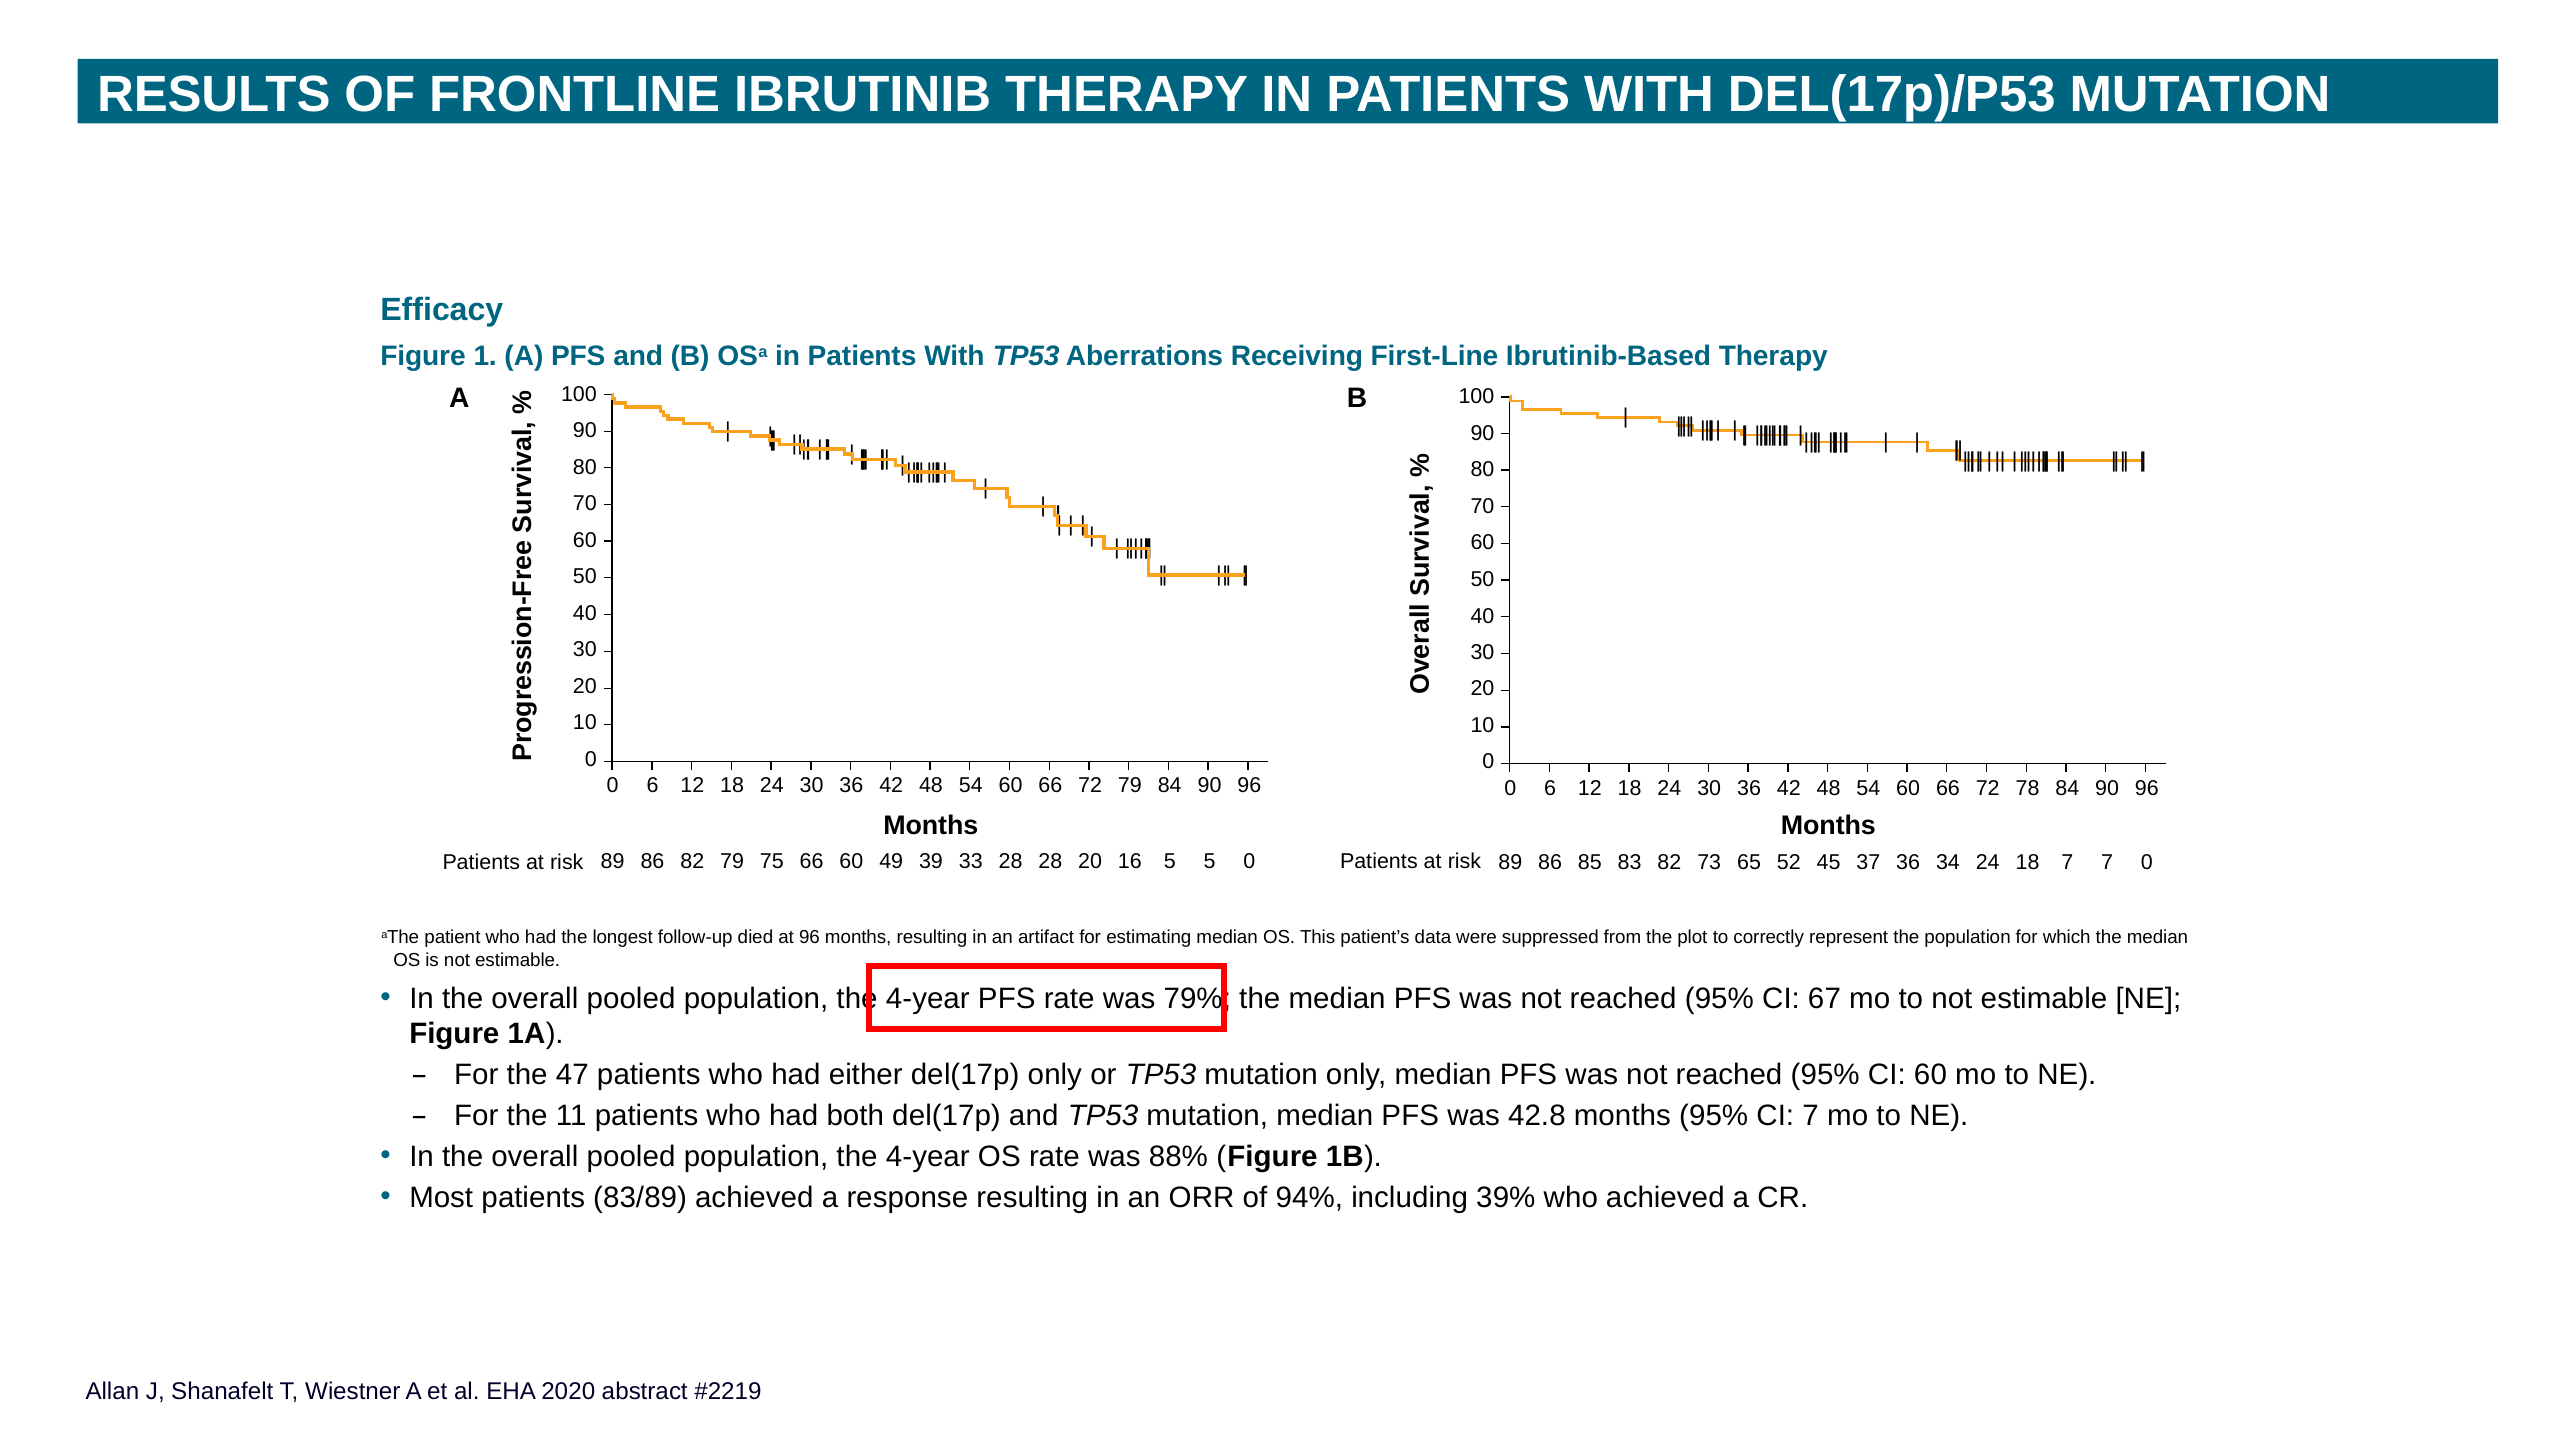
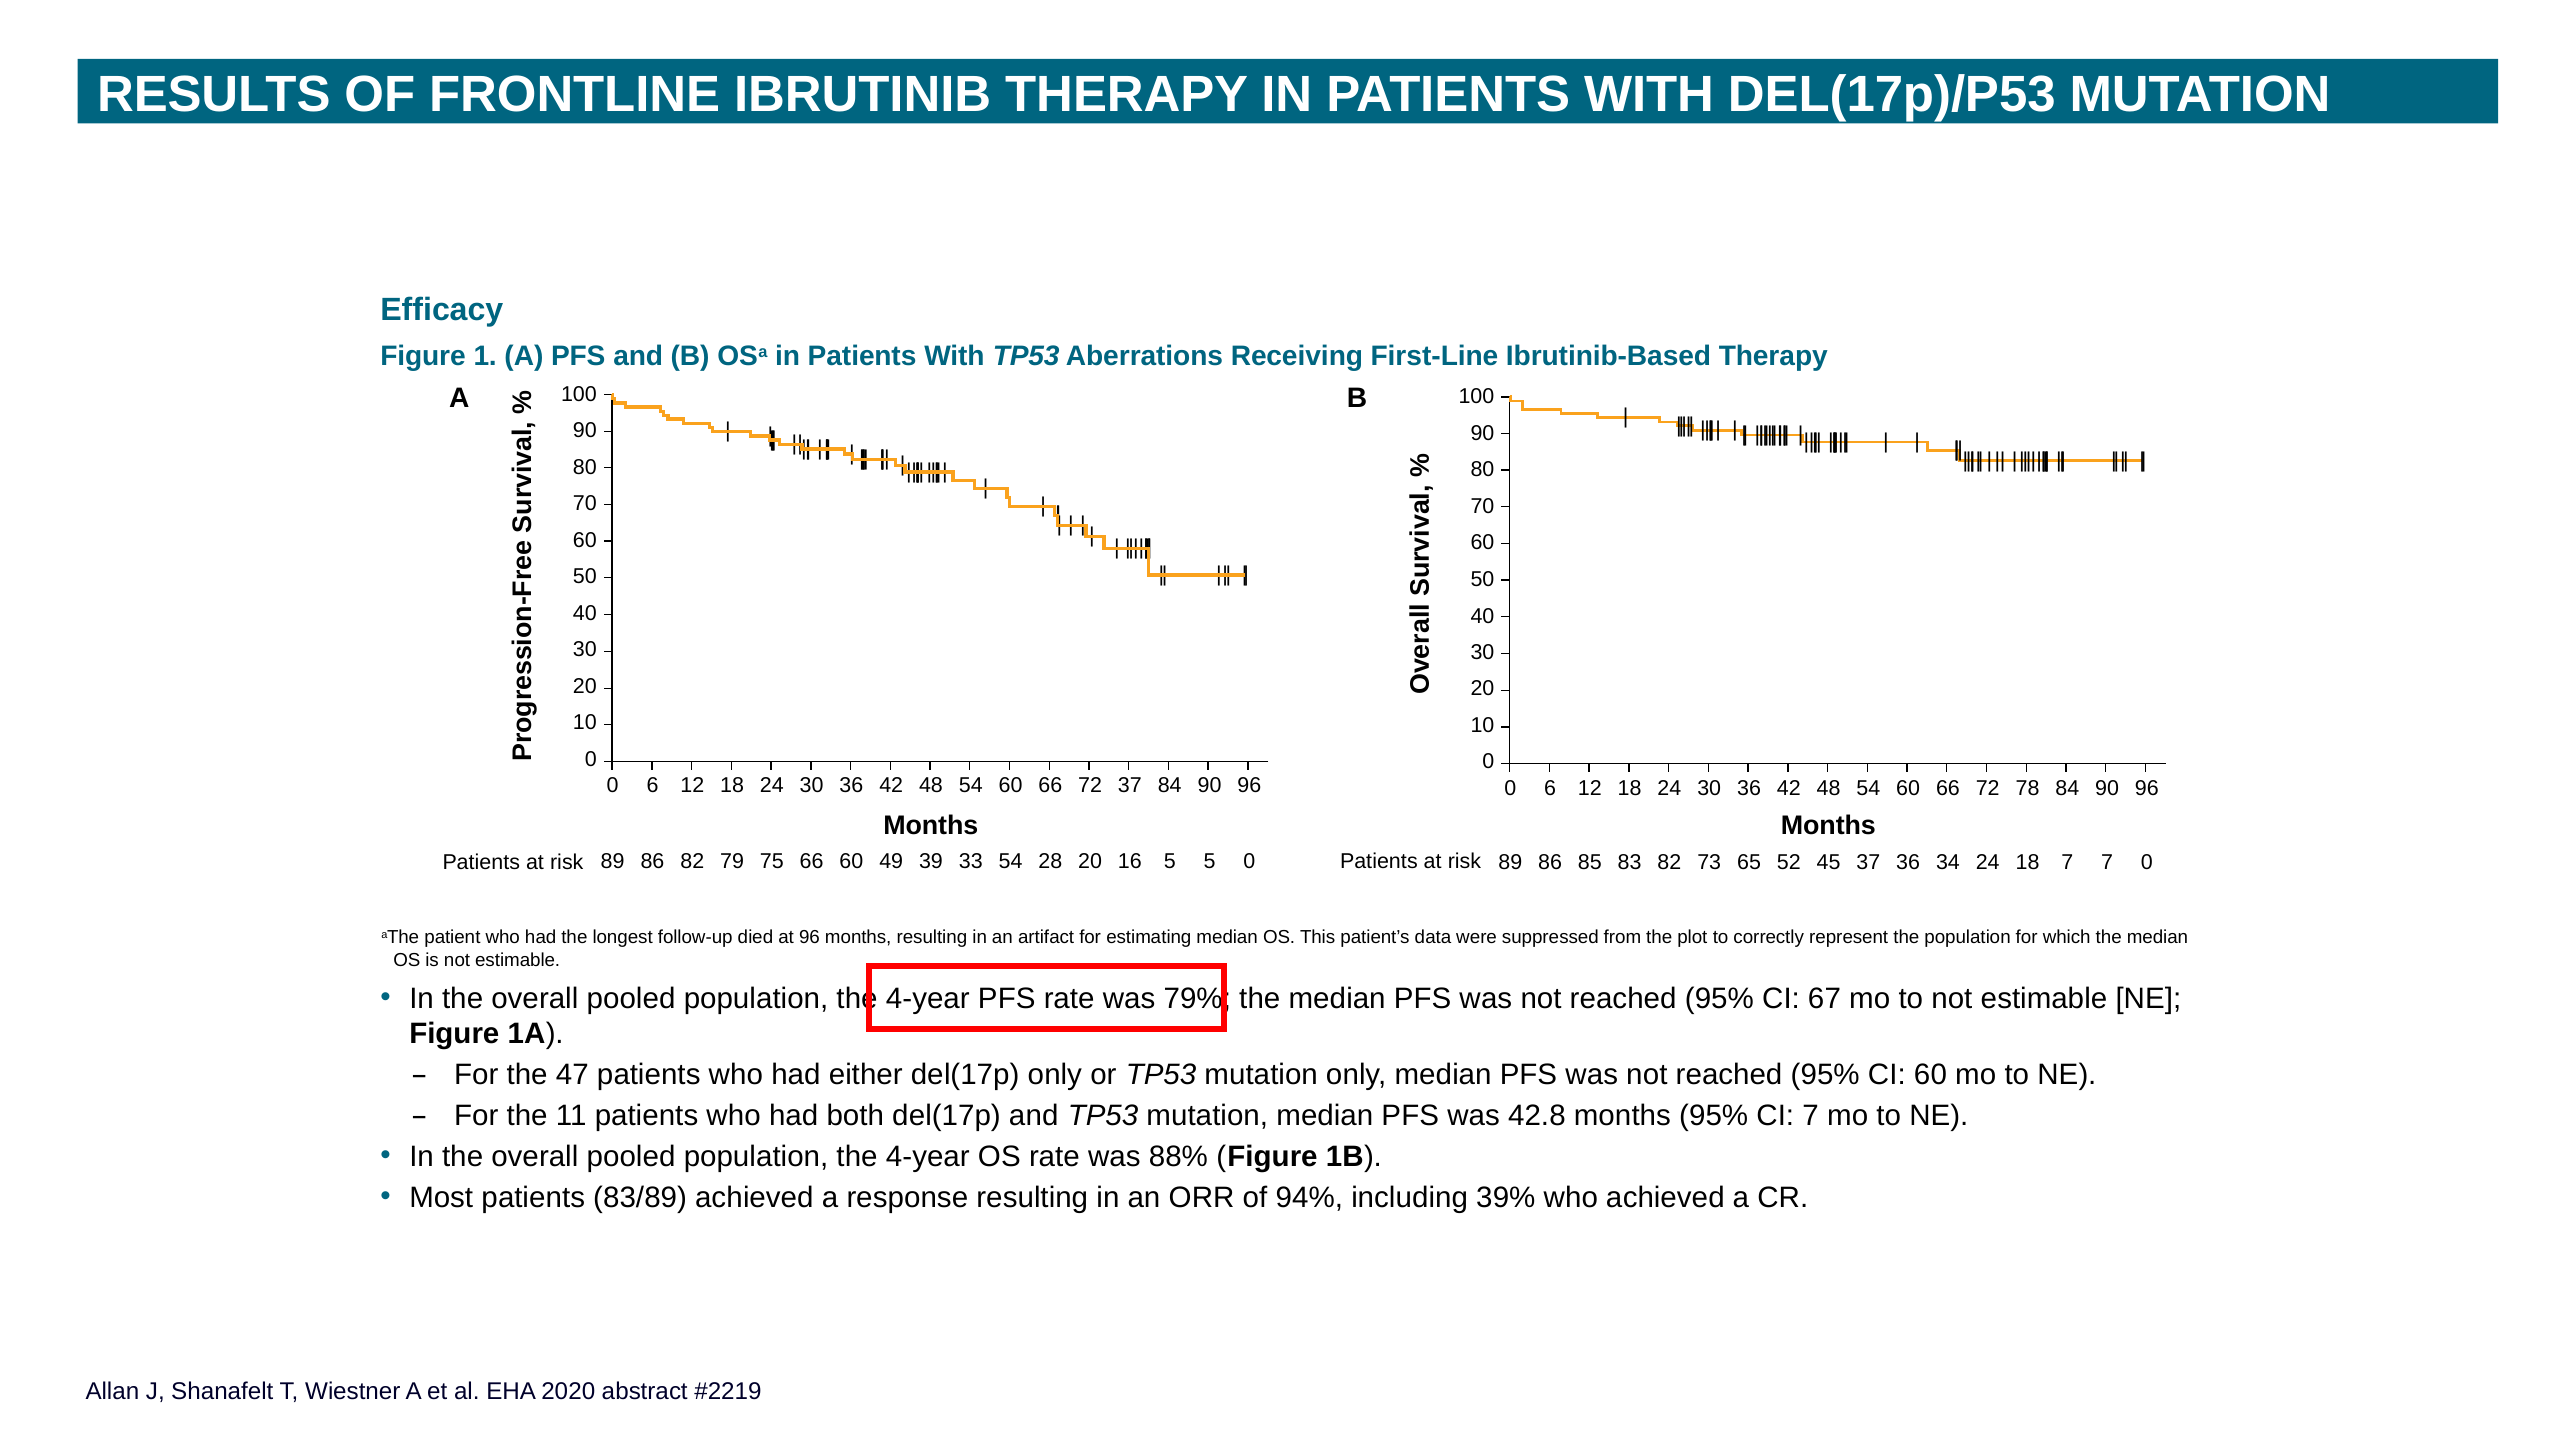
72 79: 79 -> 37 (1130, 786)
33 28: 28 -> 54 (1011, 861)
